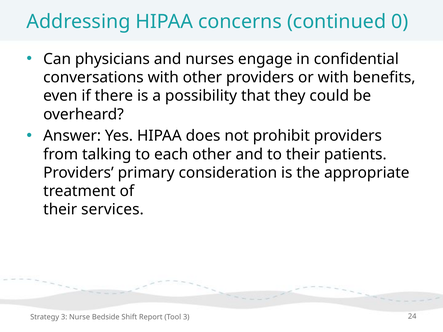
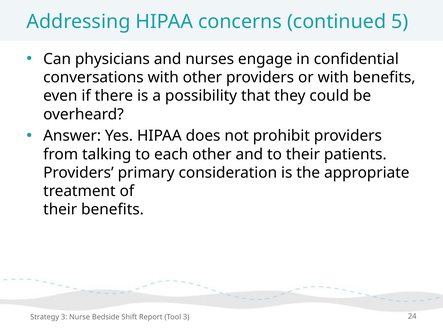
0: 0 -> 5 (400, 22)
their services: services -> benefits (113, 210)
